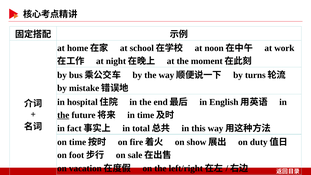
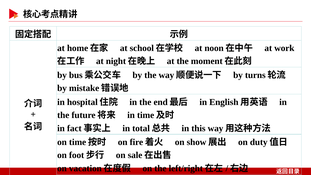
the underline: present -> none (63, 115)
